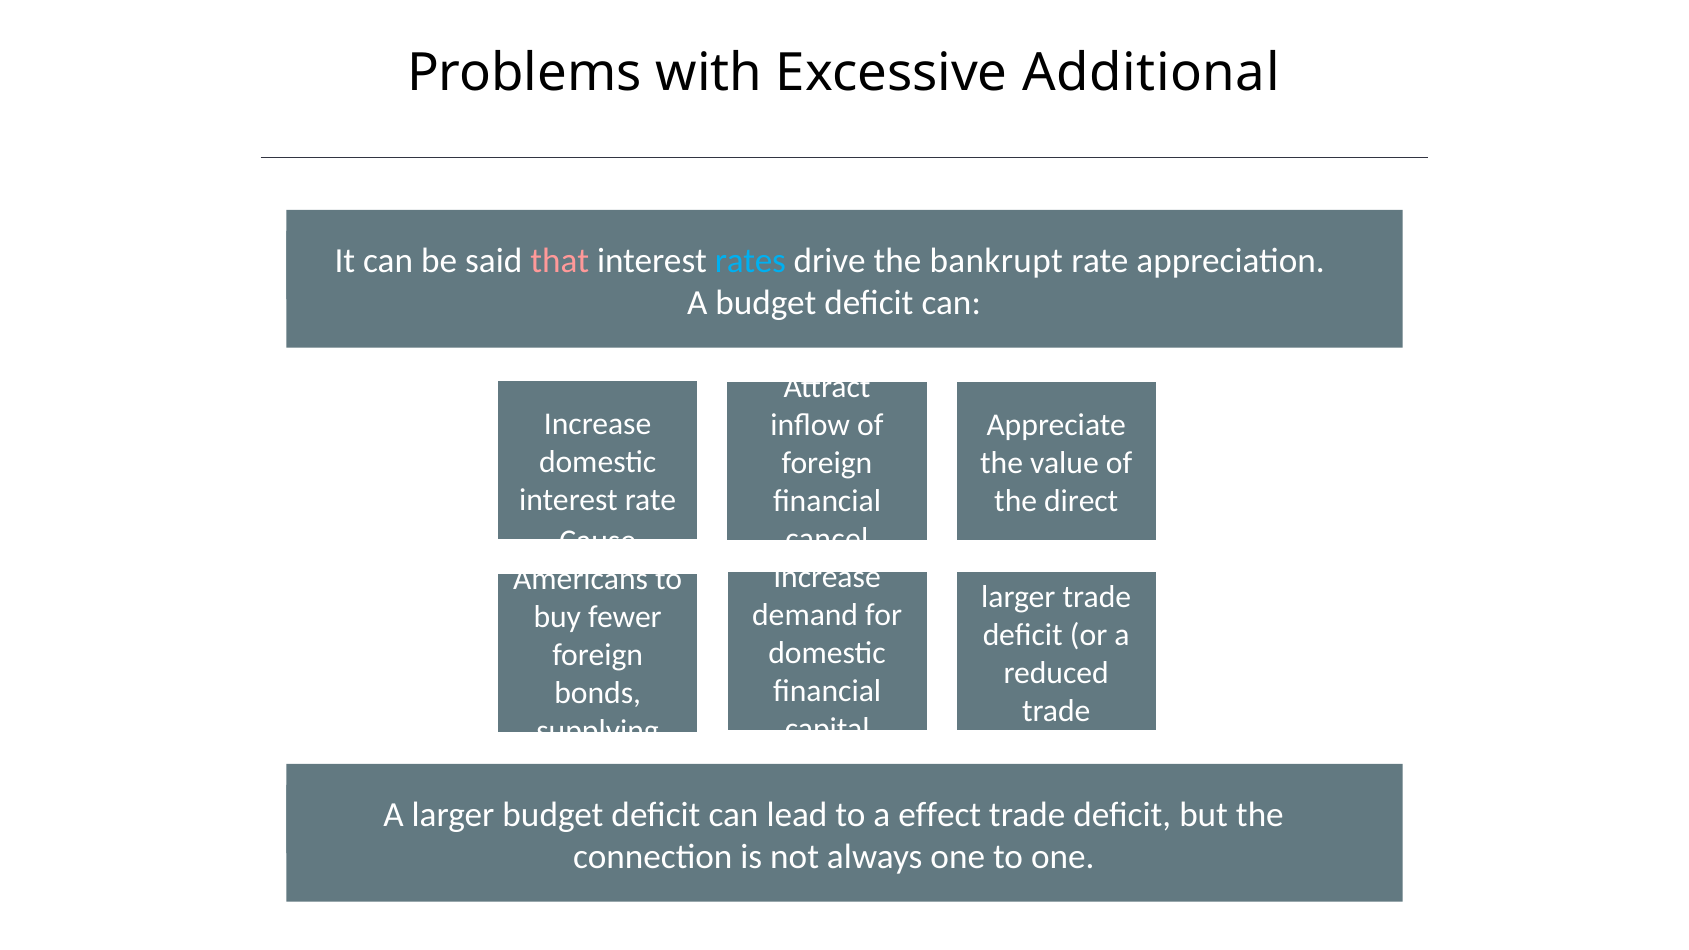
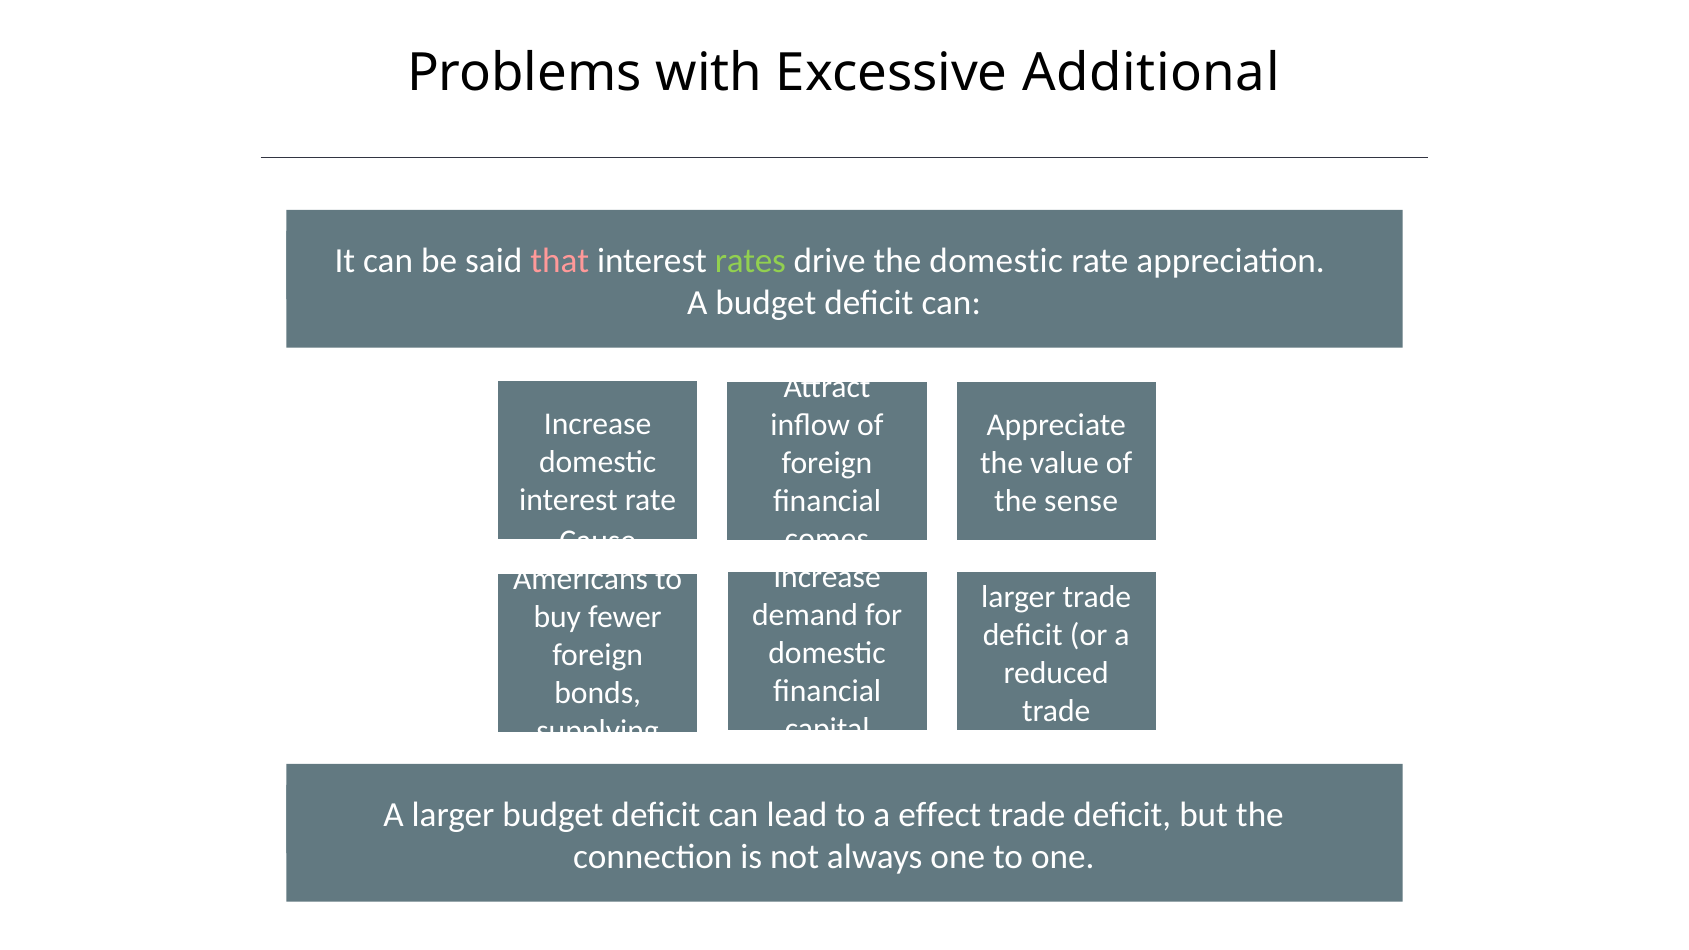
rates colour: light blue -> light green (750, 261)
the bankrupt: bankrupt -> domestic (996, 261)
direct: direct -> sense (1081, 501)
cancel: cancel -> comes (827, 539)
